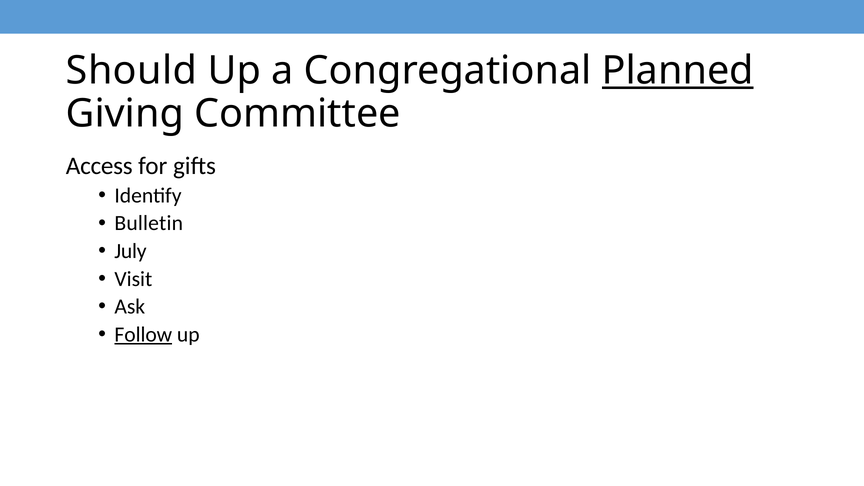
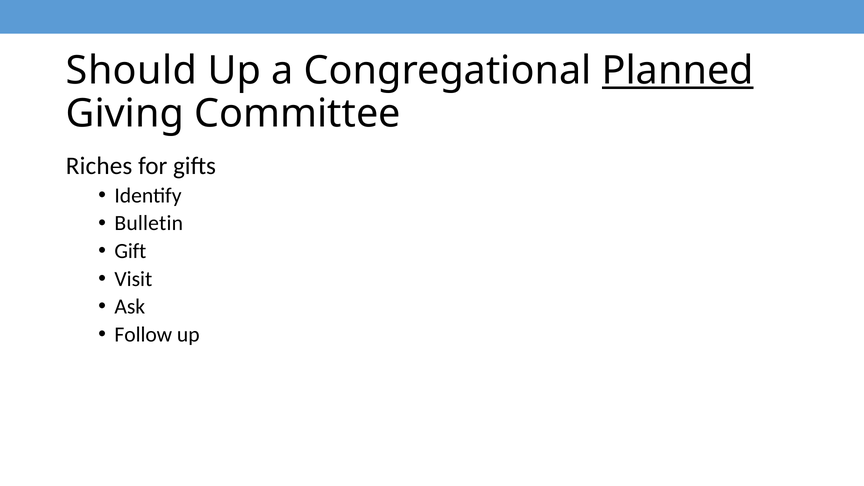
Access: Access -> Riches (99, 166)
July: July -> Gift (130, 251)
Follow underline: present -> none (143, 335)
